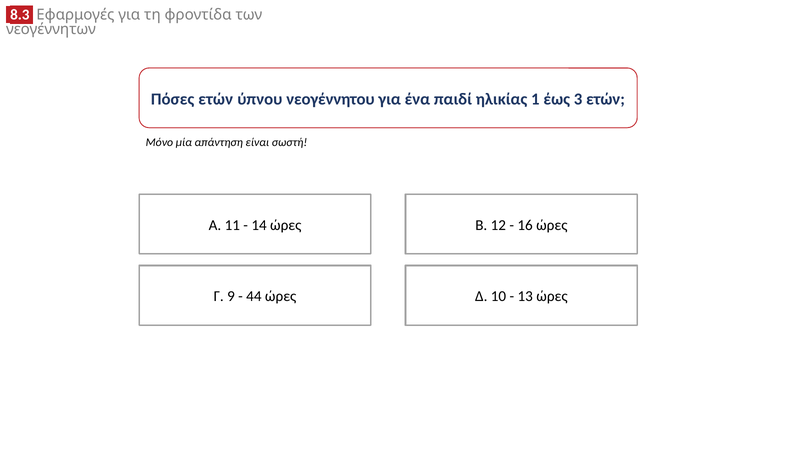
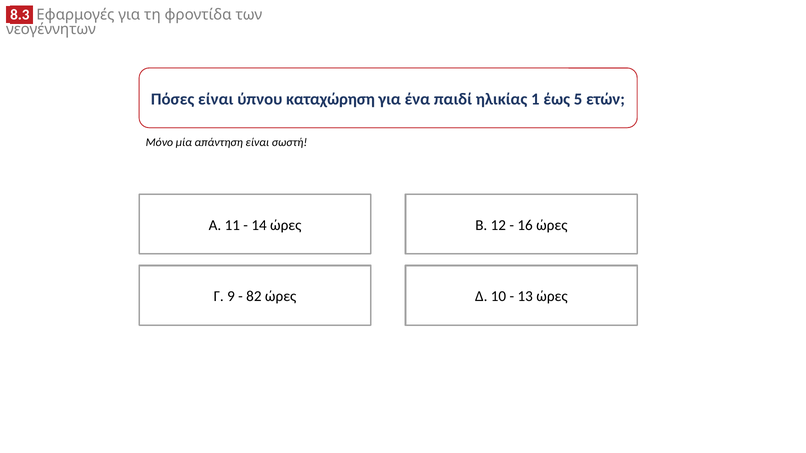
Πόσες ετών: ετών -> είναι (216, 99)
νεογέννητου: νεογέννητου -> καταχώρηση (330, 99)
3: 3 -> 5 (578, 99)
44: 44 -> 82 (254, 297)
